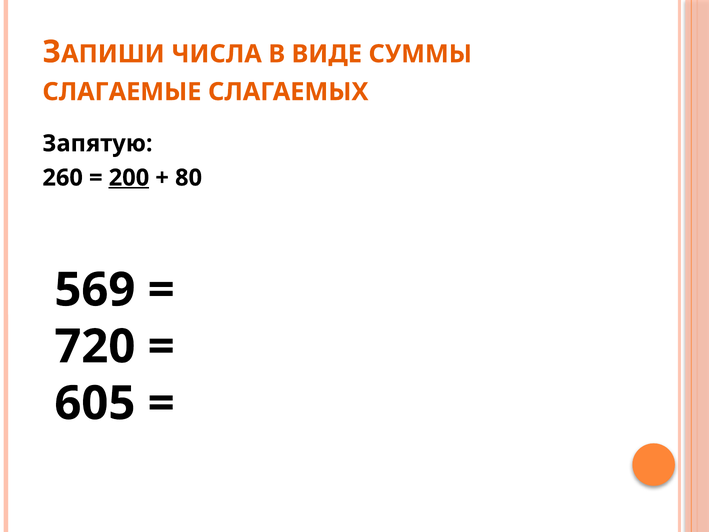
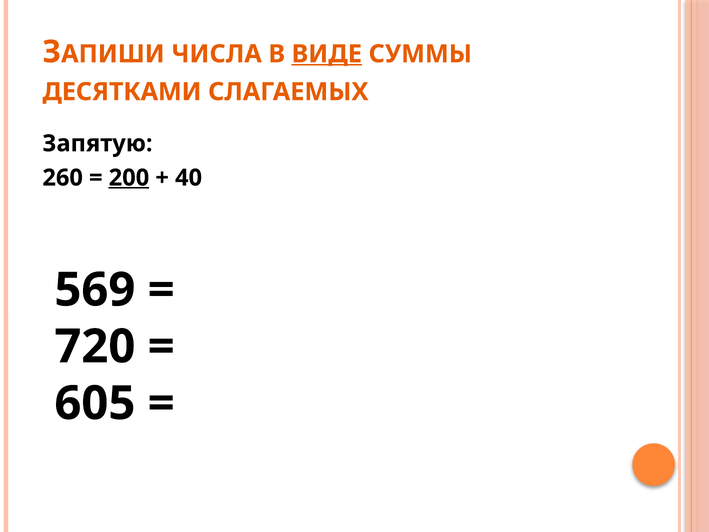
ВИДЕ underline: none -> present (327, 54)
СЛАГАЕМЫЕ: СЛАГАЕМЫЕ -> ДЕСЯТКАМИ (122, 92)
80: 80 -> 40 (189, 178)
